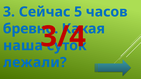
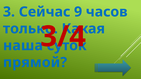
5: 5 -> 9 (78, 12)
бревно: бревно -> только (30, 29)
лежали: лежали -> прямой (35, 63)
